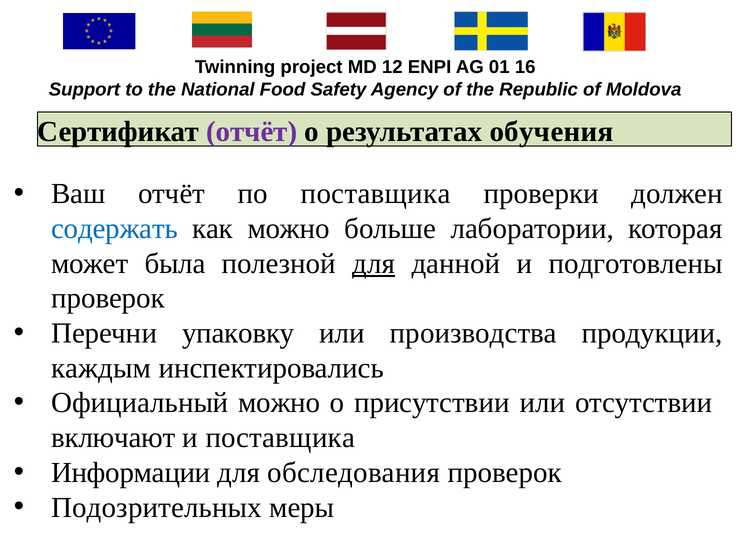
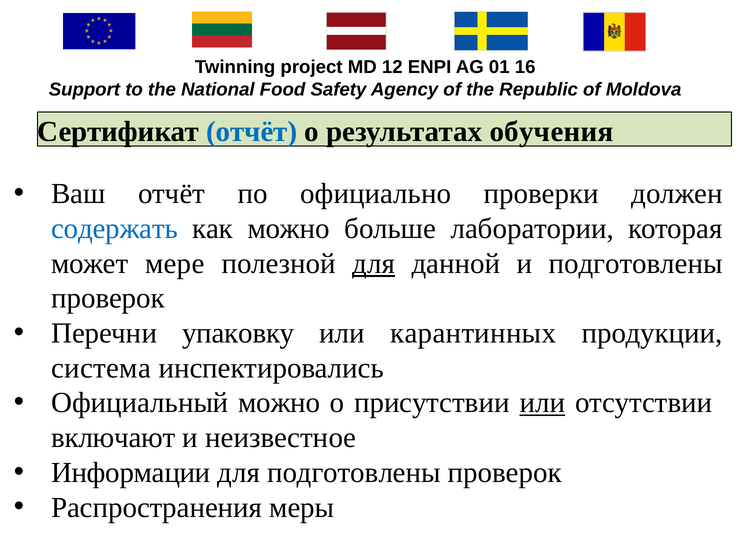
отчёт colour: purple -> blue (252, 131)
по поставщика: поставщика -> официально (376, 194)
была: была -> мере (175, 263)
производства: производства -> карантинных (473, 333)
каждым: каждым -> система (101, 368)
или underline: none -> present (542, 403)
и поставщика: поставщика -> неизвестное (281, 437)
для обследования: обследования -> подготовлены (354, 472)
Подозрительных: Подозрительных -> Распространения (157, 507)
